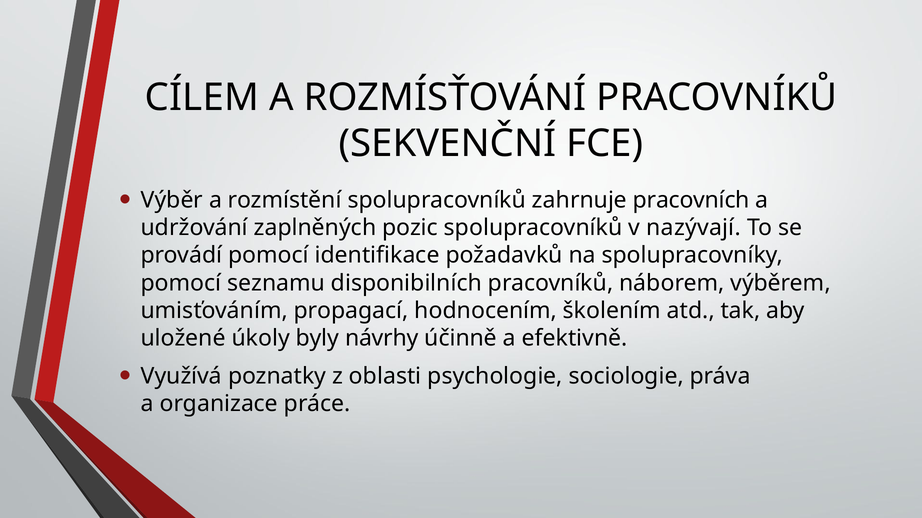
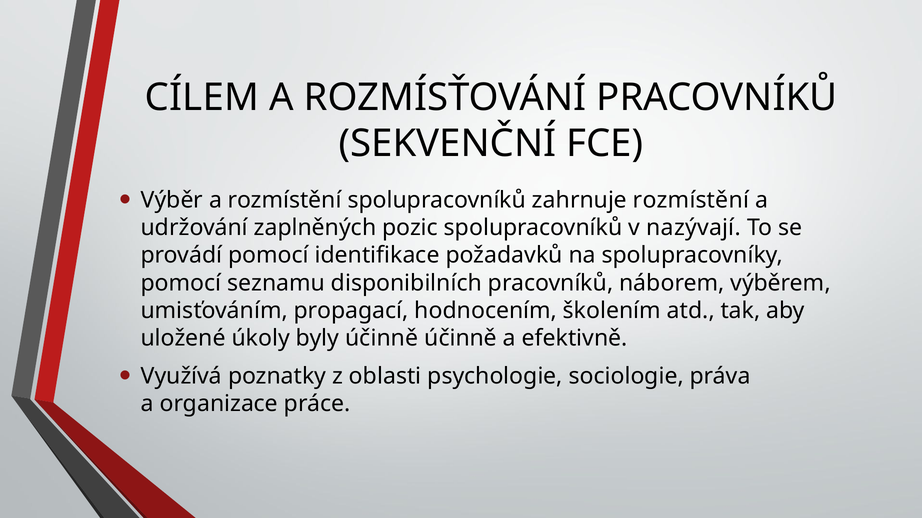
zahrnuje pracovních: pracovních -> rozmístění (691, 200)
byly návrhy: návrhy -> účinně (382, 339)
